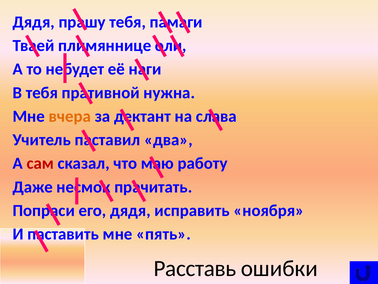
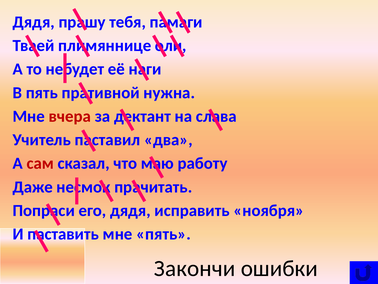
В тебя: тебя -> пять (42, 93)
вчера colour: orange -> red (70, 116)
Расставь: Расставь -> Закончи (195, 268)
